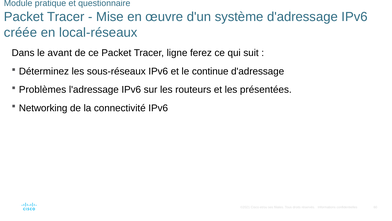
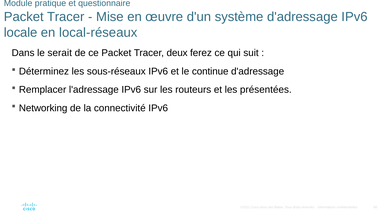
créée: créée -> locale (21, 32)
avant: avant -> serait (60, 53)
ligne: ligne -> deux (177, 53)
Problèmes: Problèmes -> Remplacer (43, 89)
